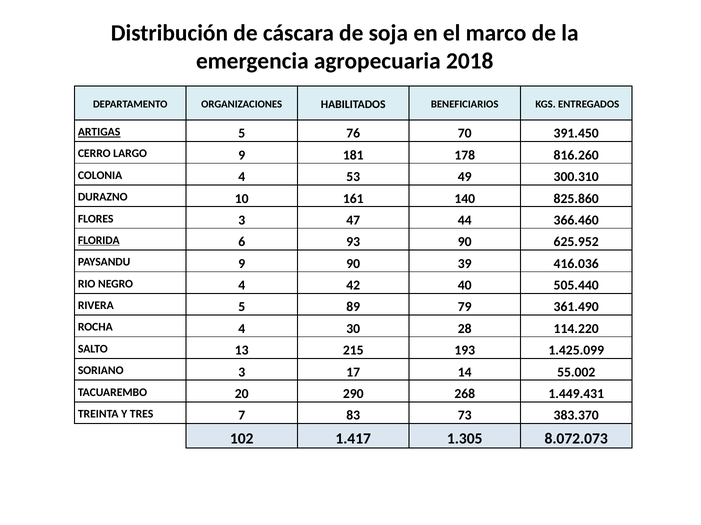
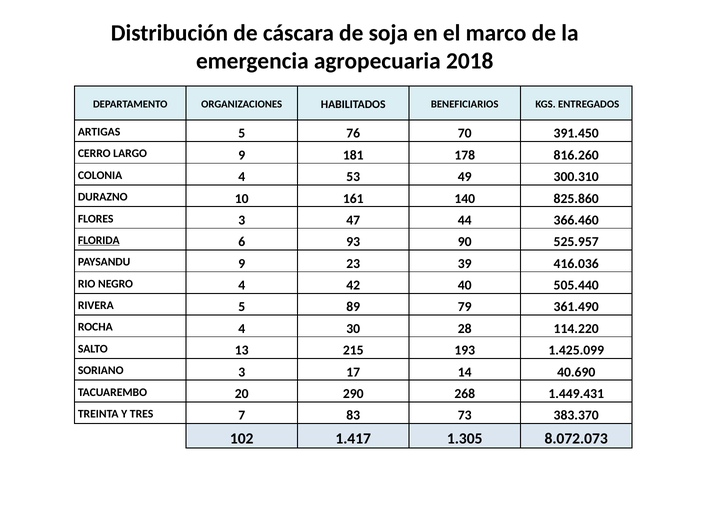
ARTIGAS underline: present -> none (99, 132)
625.952: 625.952 -> 525.957 (576, 242)
9 90: 90 -> 23 (353, 264)
55.002: 55.002 -> 40.690 (576, 373)
